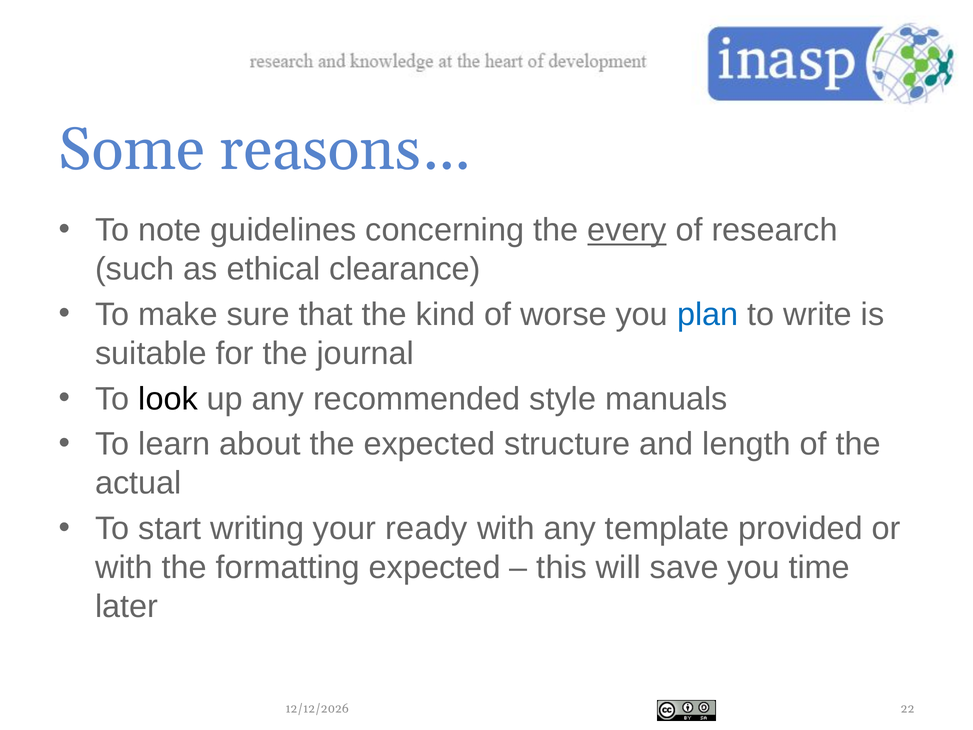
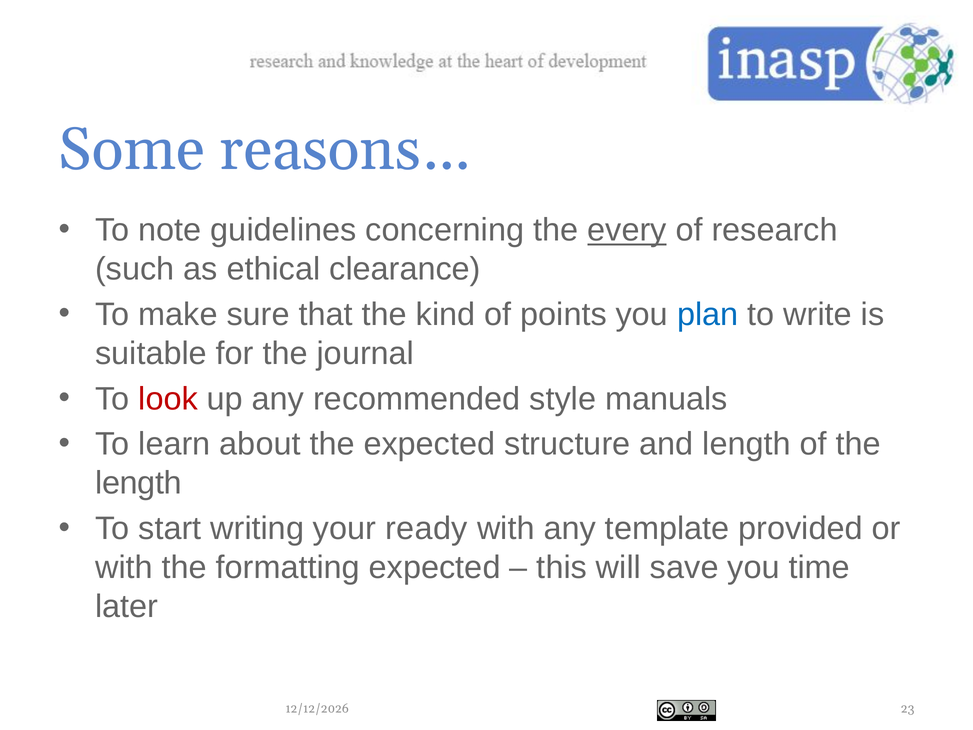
worse: worse -> points (564, 314)
look colour: black -> red (168, 399)
actual: actual -> length (139, 483)
22: 22 -> 23 (908, 709)
